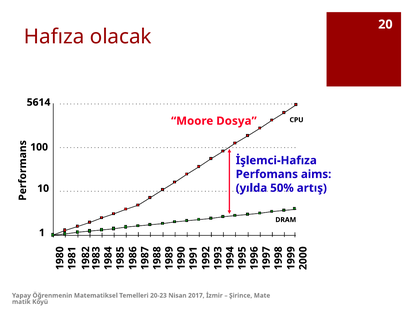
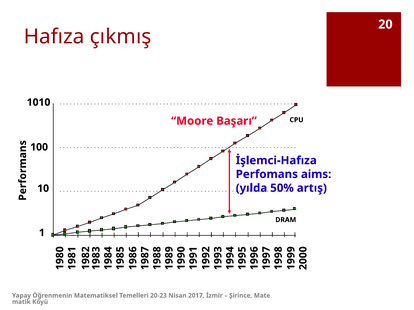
olacak: olacak -> çıkmış (121, 37)
5614: 5614 -> 1010 (39, 102)
Dosya: Dosya -> Başarı (237, 121)
